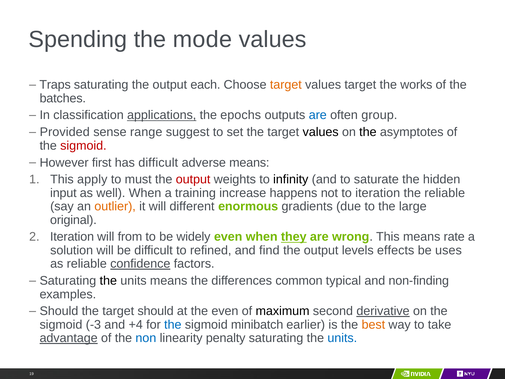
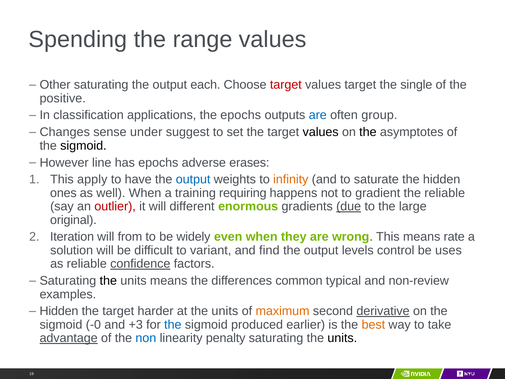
mode: mode -> range (203, 39)
Traps: Traps -> Other (55, 85)
target colour: orange -> red (286, 85)
works: works -> single (416, 85)
batches: batches -> positive (63, 98)
applications underline: present -> none (162, 115)
Provided: Provided -> Changes (65, 132)
range: range -> under (146, 132)
sigmoid colour: red -> black (83, 146)
first: first -> line (102, 162)
has difficult: difficult -> epochs (158, 162)
adverse means: means -> erases (249, 162)
must: must -> have (138, 179)
output colour: red -> blue (193, 179)
infinity colour: black -> orange (291, 179)
input: input -> ones (63, 193)
increase: increase -> requiring (243, 193)
to iteration: iteration -> gradient (378, 193)
outlier colour: orange -> red (115, 206)
due underline: none -> present (349, 206)
they underline: present -> none (294, 237)
refined: refined -> variant (211, 250)
effects: effects -> control (396, 250)
non-finding: non-finding -> non-review (419, 281)
Should: Should -> Hidden (59, 311)
target should: should -> harder (156, 311)
at the even: even -> units (225, 311)
maximum colour: black -> orange (283, 311)
-3: -3 -> -0 (93, 324)
+4: +4 -> +3 (136, 324)
minibatch: minibatch -> produced (257, 324)
units colour: blue -> black (342, 338)
